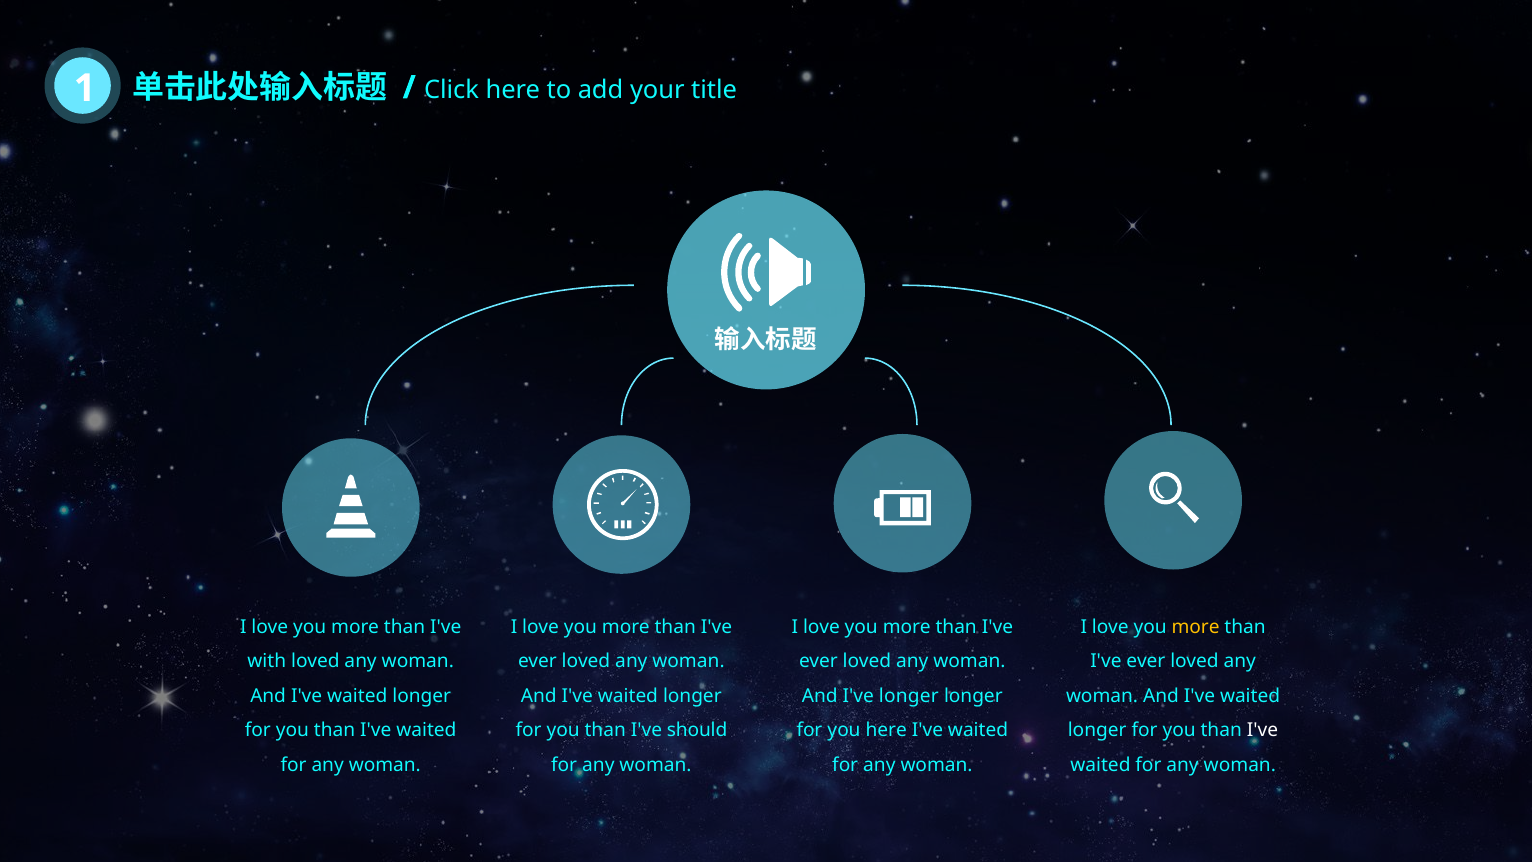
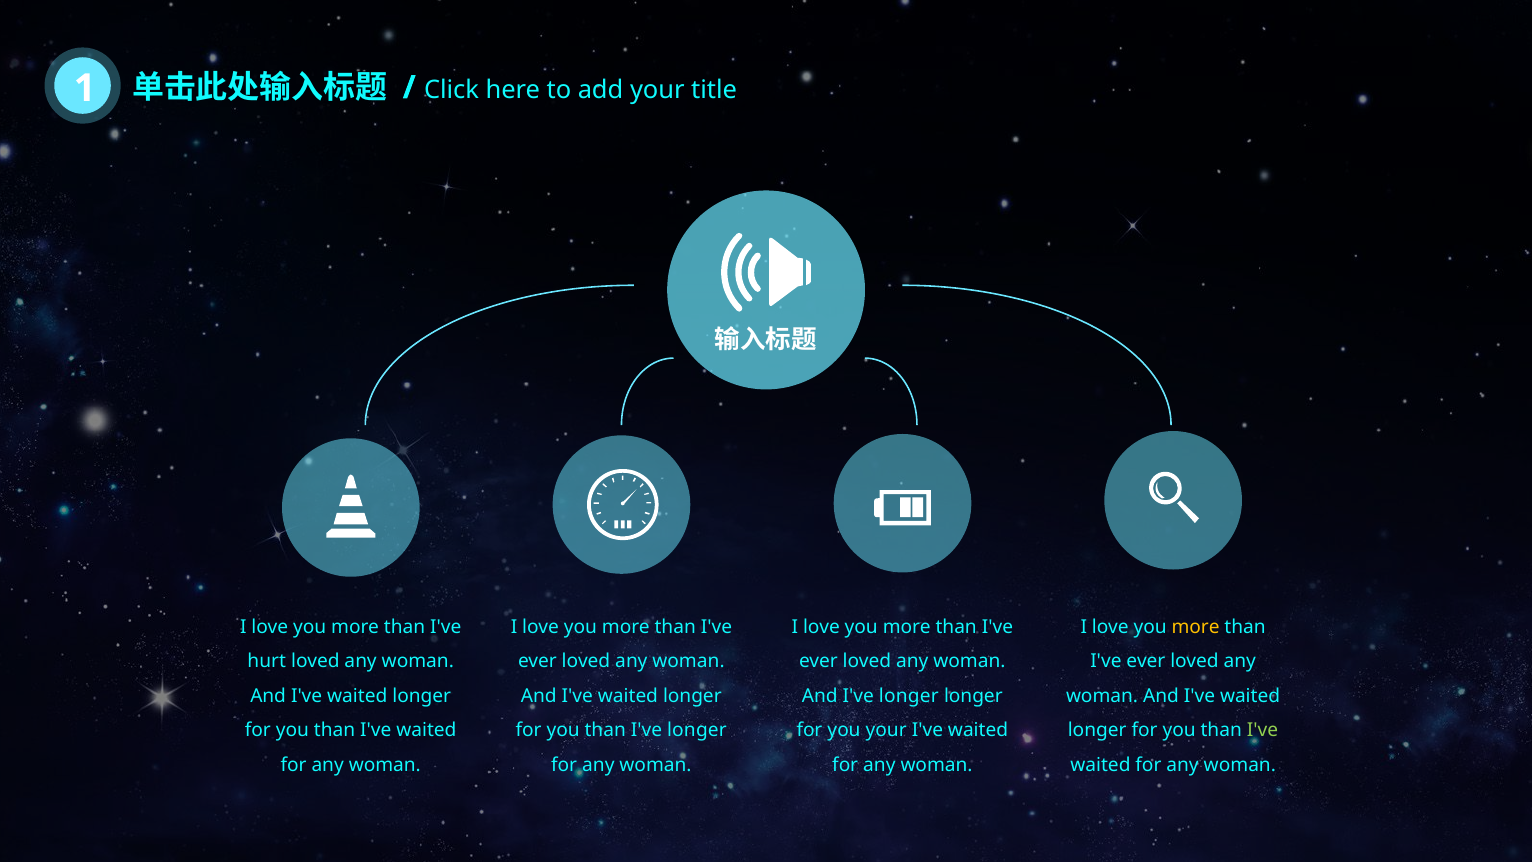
with: with -> hurt (267, 661)
than I've should: should -> longer (697, 730)
you here: here -> your (886, 730)
I've colour: white -> light green (1262, 730)
